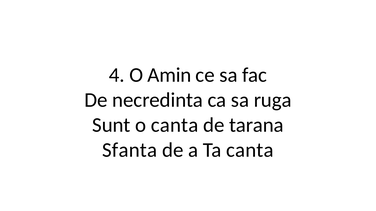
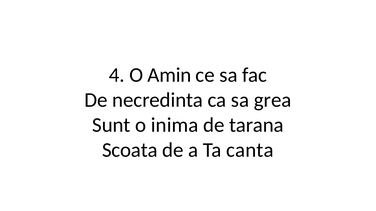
ruga: ruga -> grea (273, 100)
o canta: canta -> inima (175, 125)
Sfanta: Sfanta -> Scoata (130, 150)
